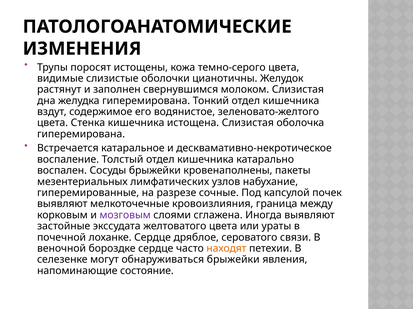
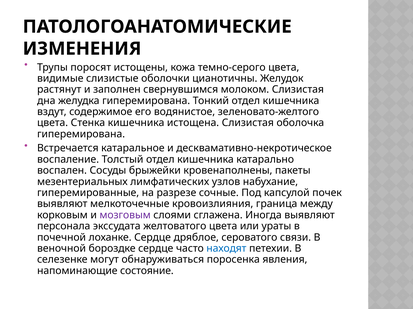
застойные: застойные -> персонала (64, 227)
находят colour: orange -> blue (226, 249)
обнаруживаться брыжейки: брыжейки -> поросенка (233, 260)
